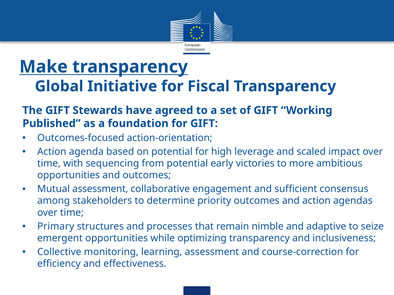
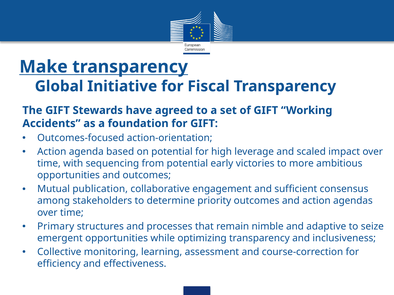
Published: Published -> Accidents (51, 124)
Mutual assessment: assessment -> publication (100, 189)
